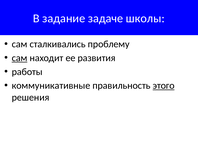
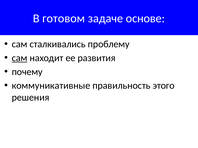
задание: задание -> готовом (64, 18)
школы: школы -> основе (145, 18)
работы: работы -> почему (27, 72)
этого underline: present -> none (164, 86)
